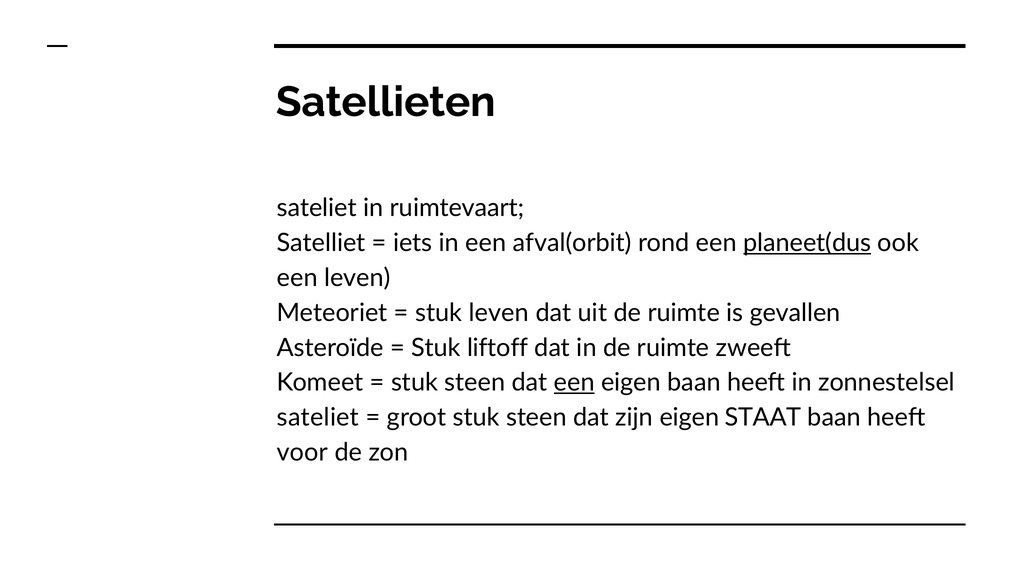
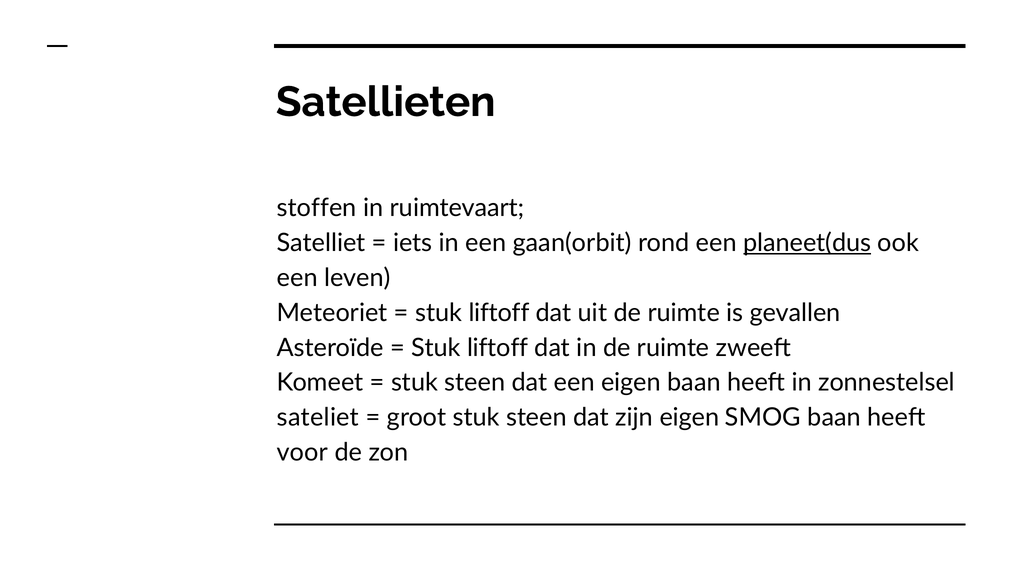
sateliet: sateliet -> stoffen (317, 208)
afval(orbit: afval(orbit -> gaan(orbit (572, 243)
leven: leven -> liftoff (499, 313)
een underline: present -> none (574, 383)
STAAT: STAAT -> SMOG (763, 418)
